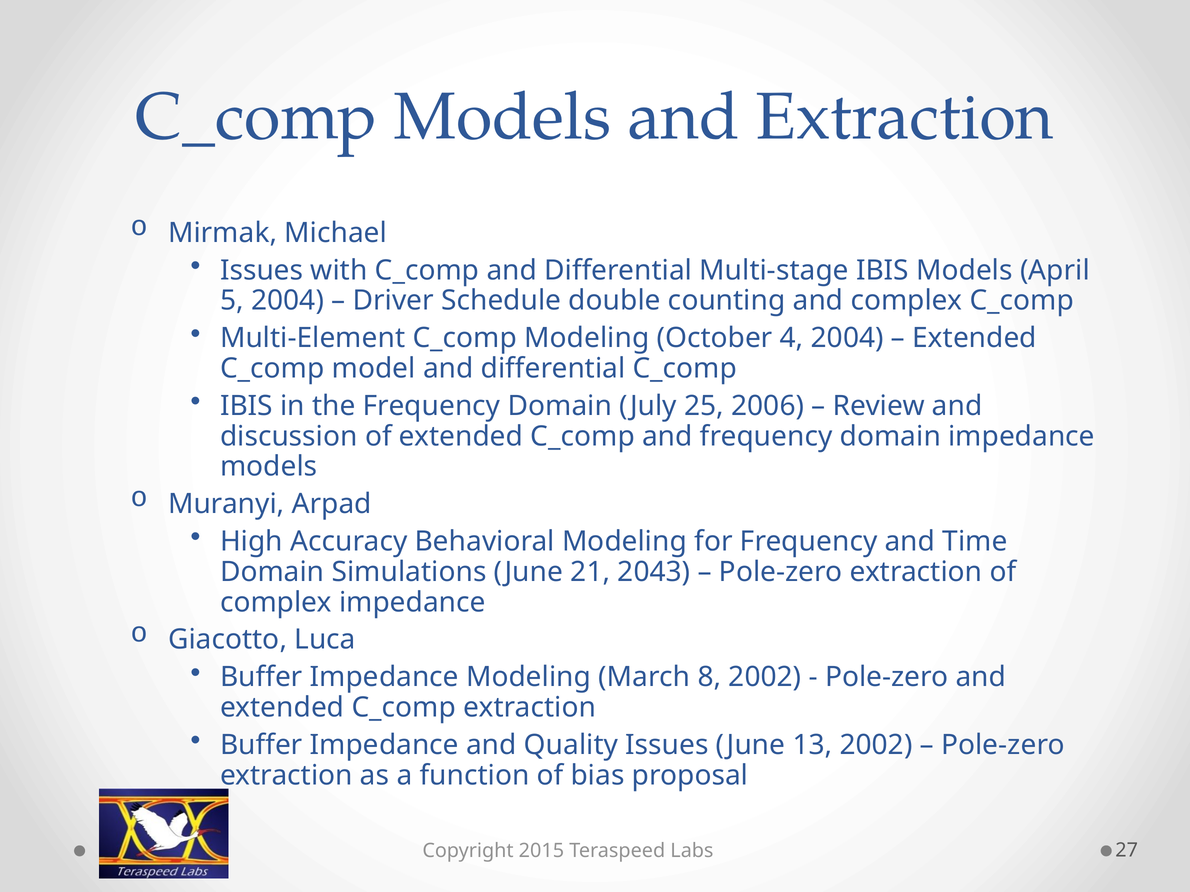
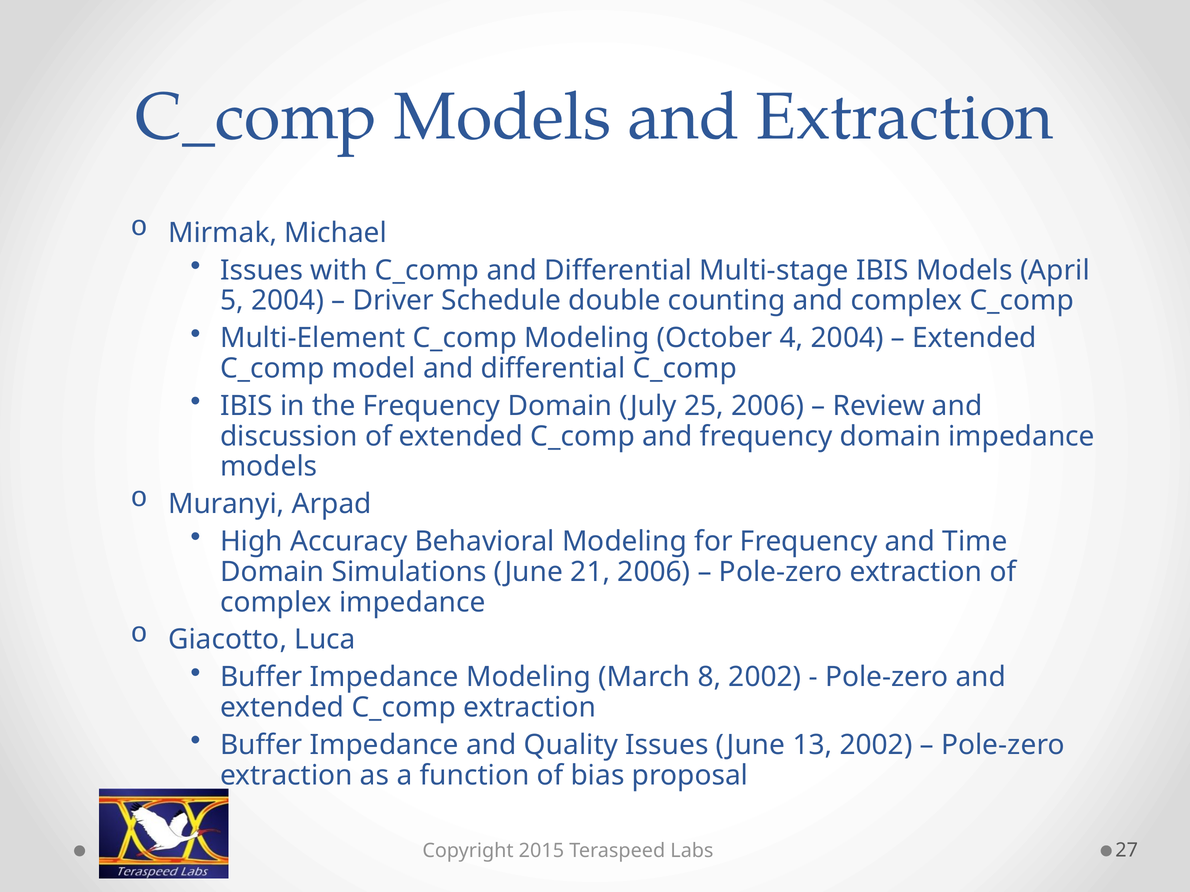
21 2043: 2043 -> 2006 (654, 572)
